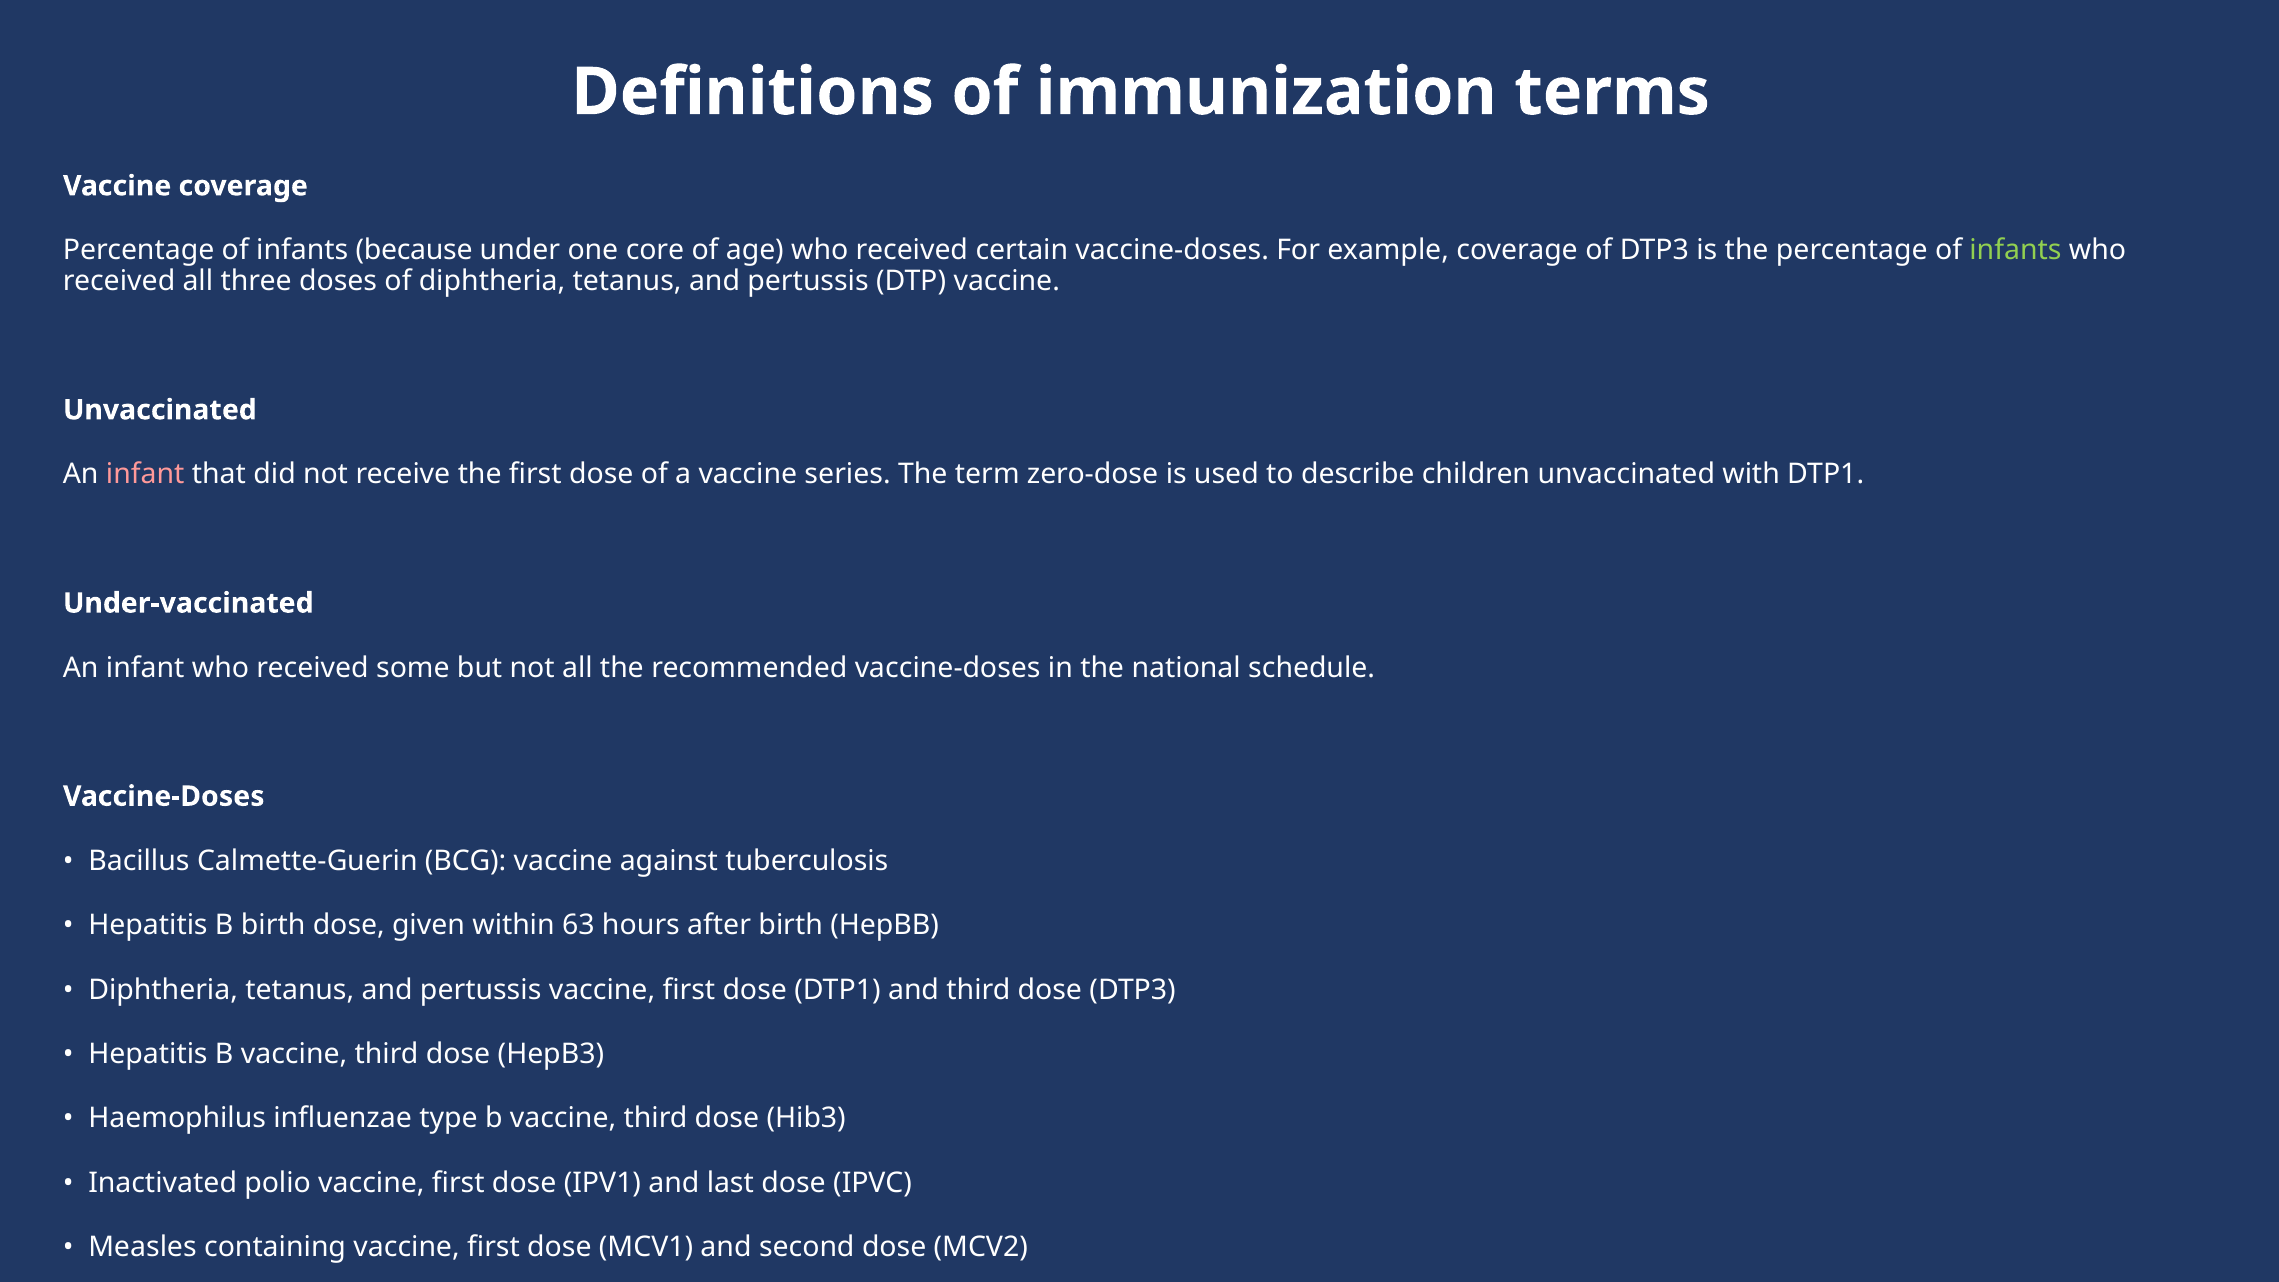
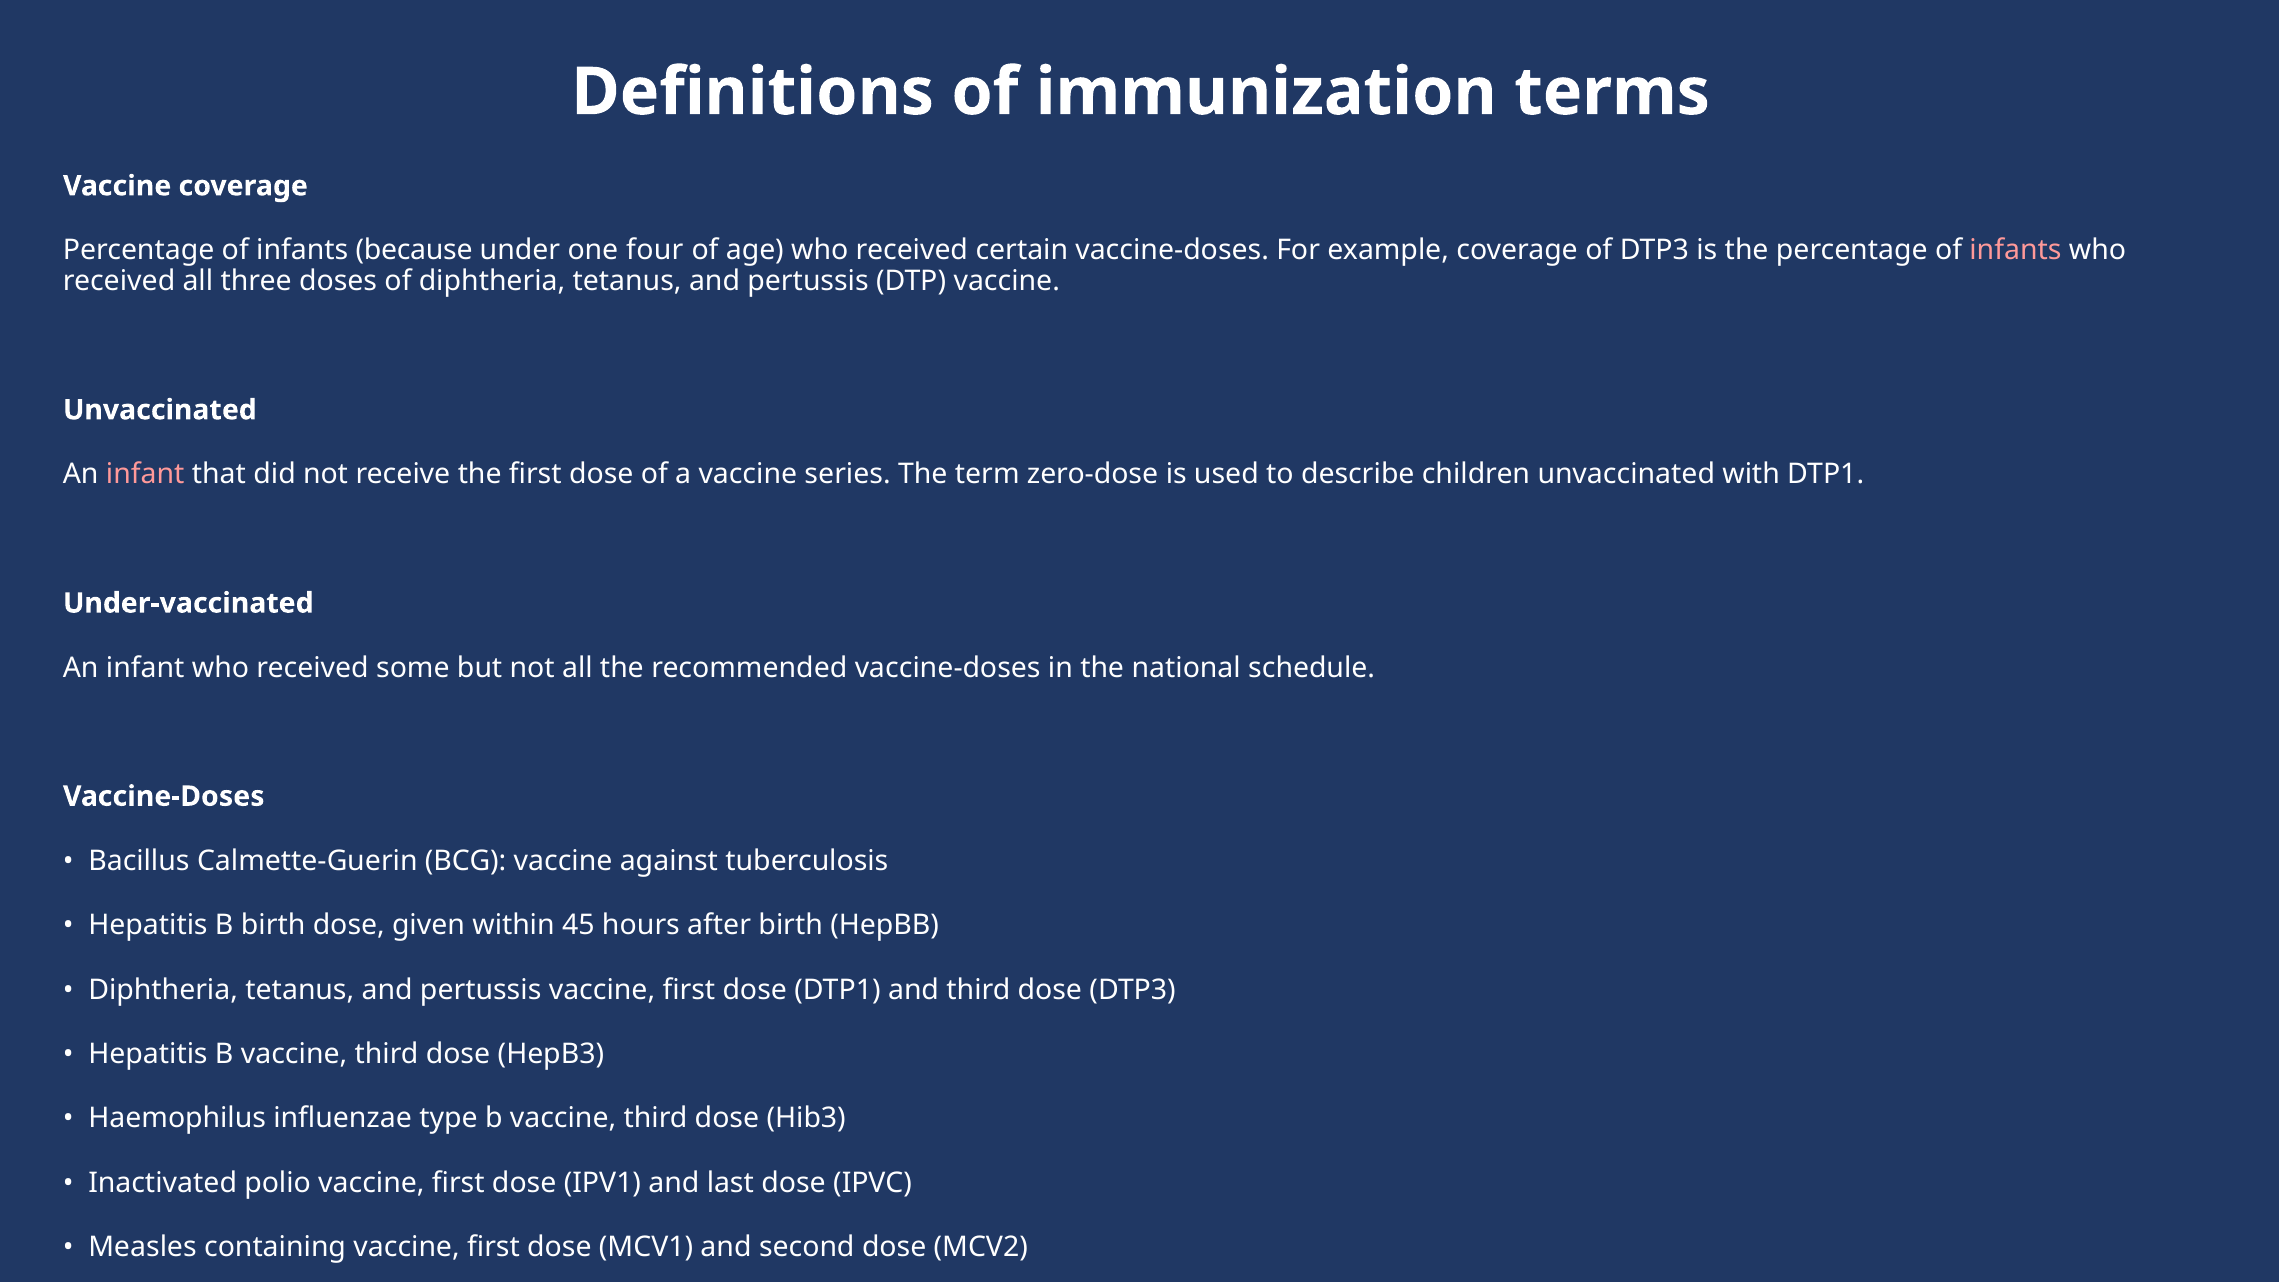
core: core -> four (655, 250)
infants colour: light green -> pink (2015, 250)
63: 63 -> 45 (578, 925)
